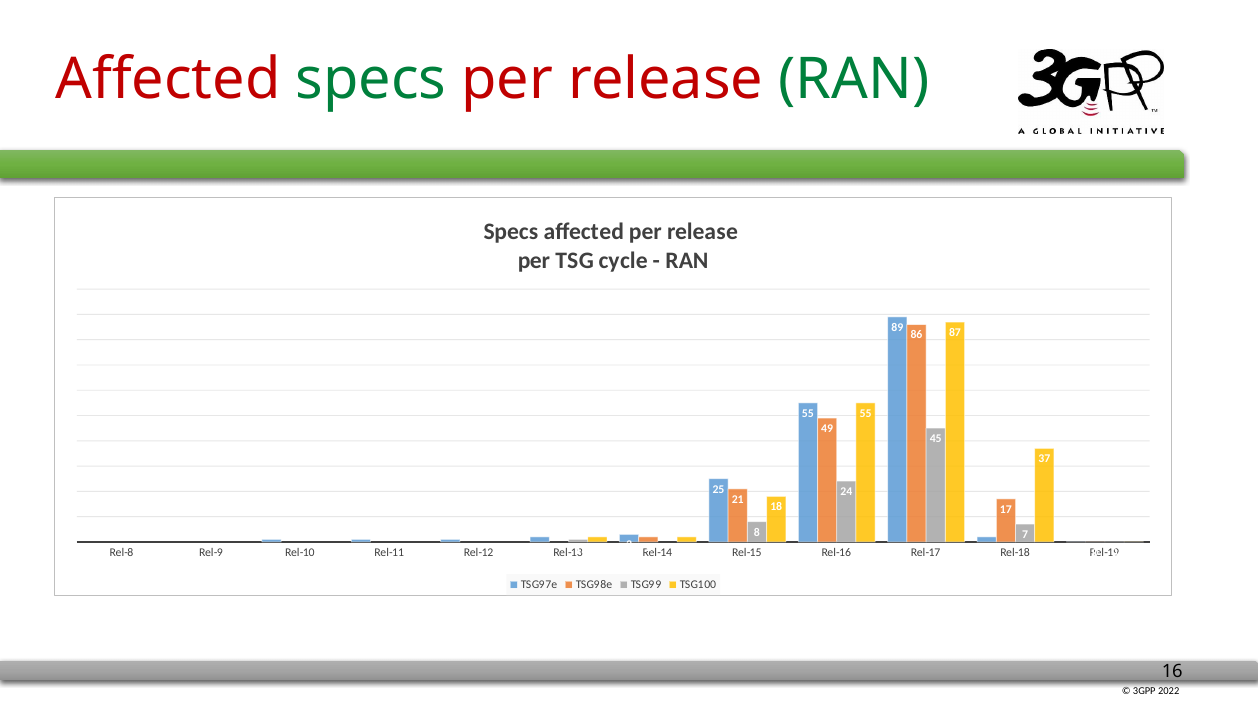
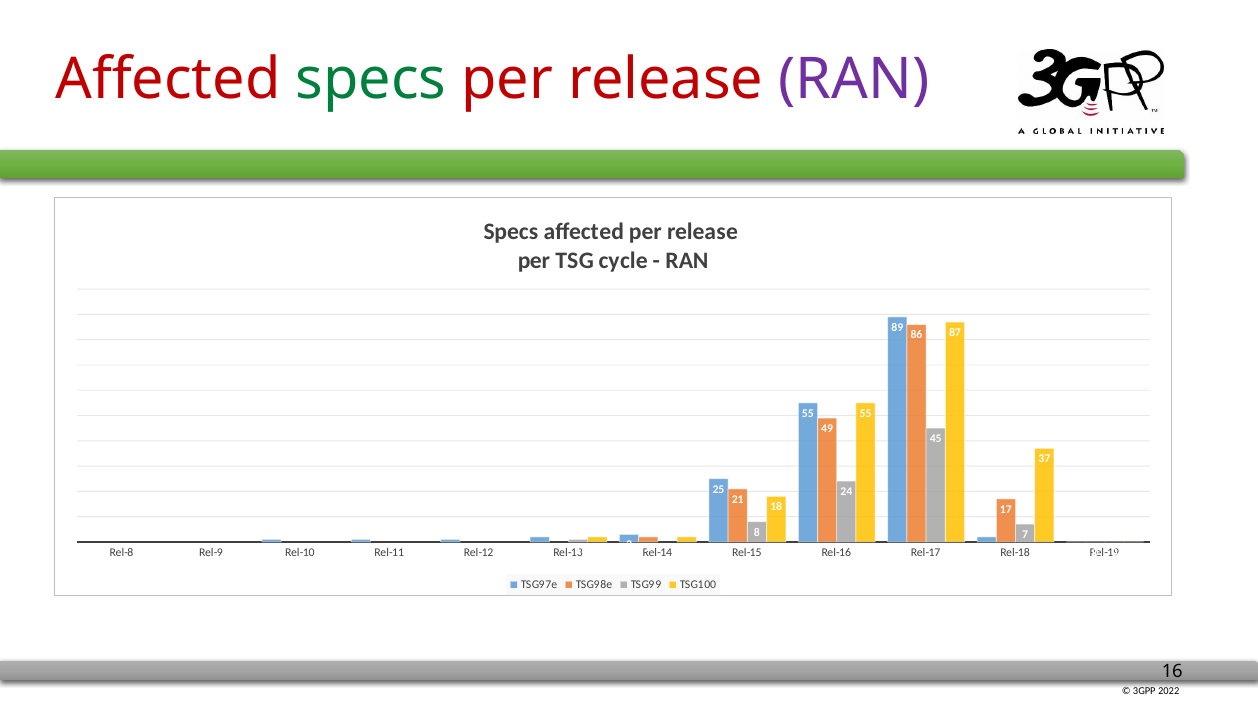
RAN colour: green -> purple (854, 80)
